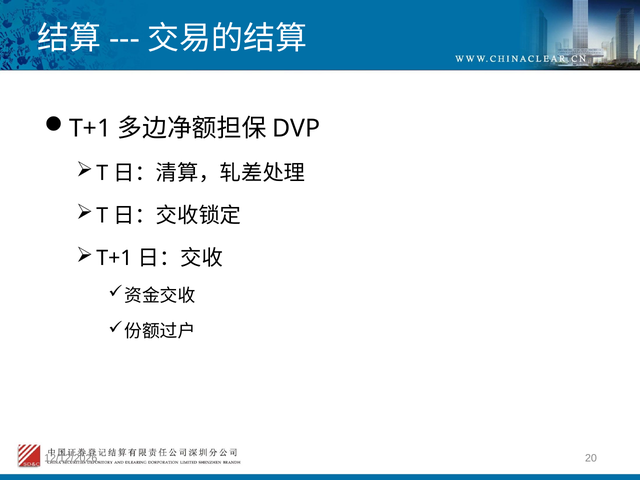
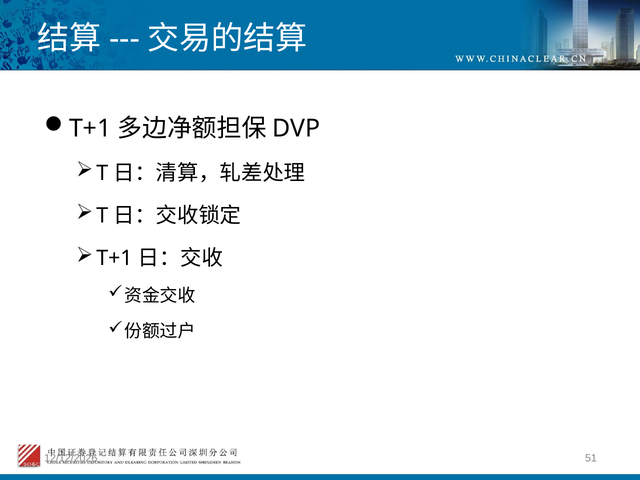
20: 20 -> 51 (591, 458)
